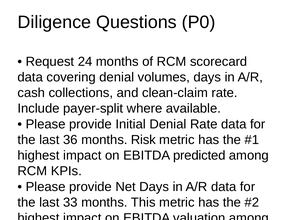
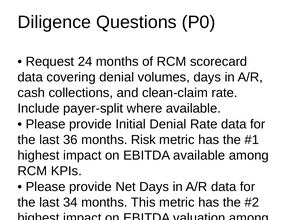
EBITDA predicted: predicted -> available (199, 155)
33: 33 -> 34 (70, 202)
